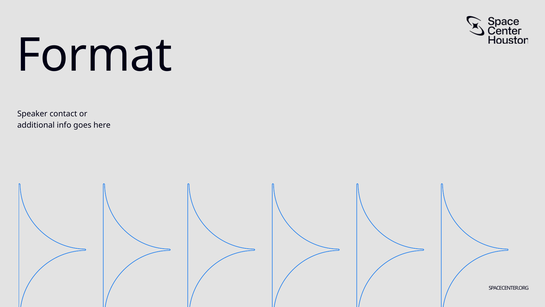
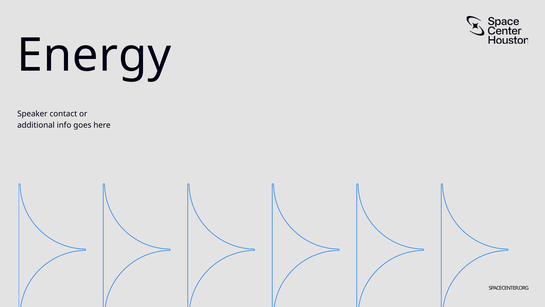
Format: Format -> Energy (94, 55)
